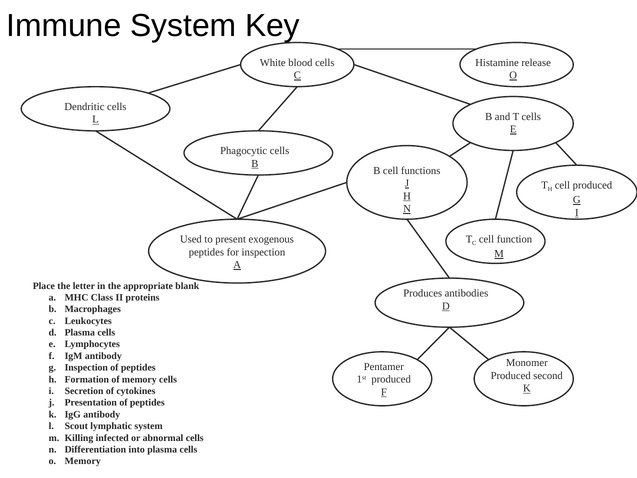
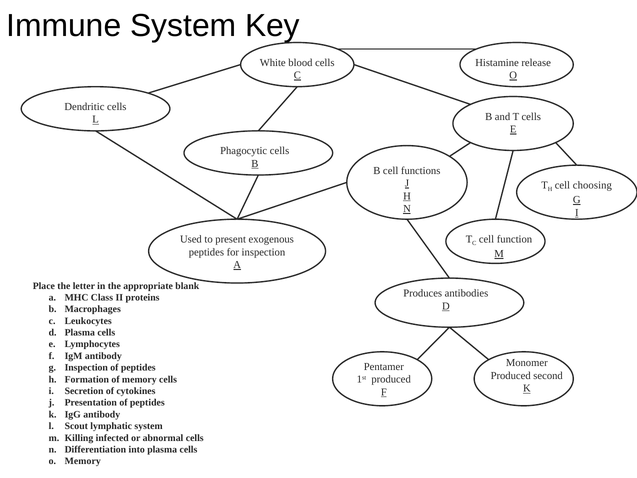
cell produced: produced -> choosing (592, 185)
